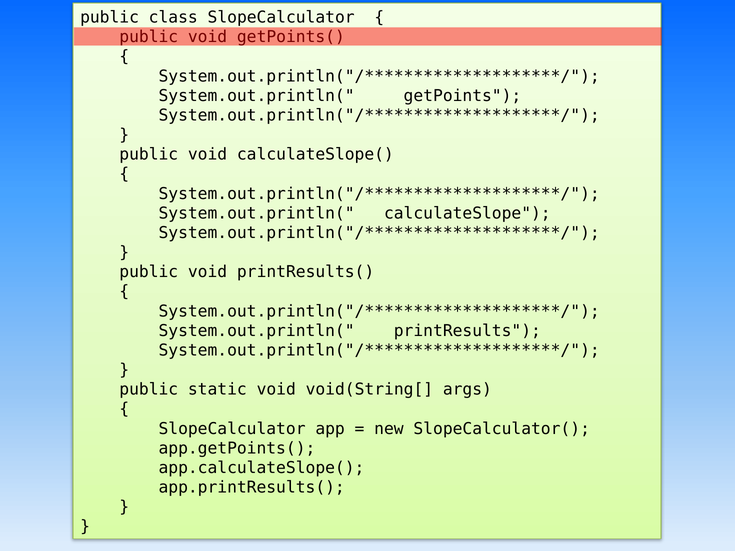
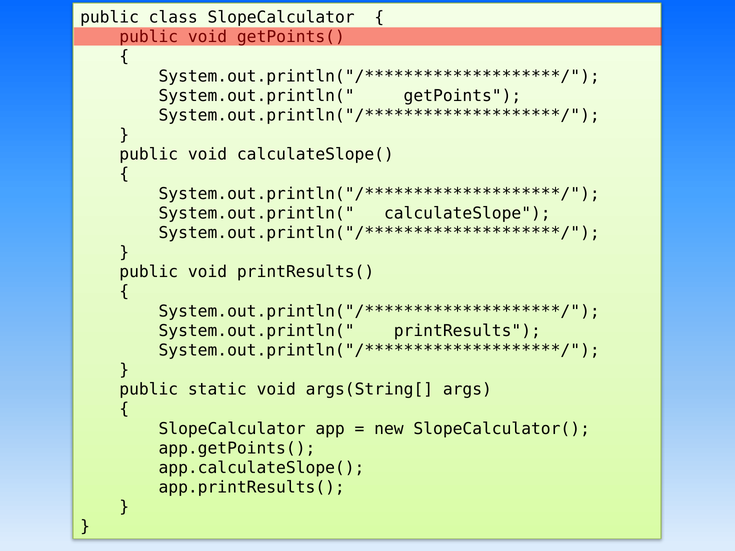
void(String[: void(String[ -> args(String[ (369, 390)
